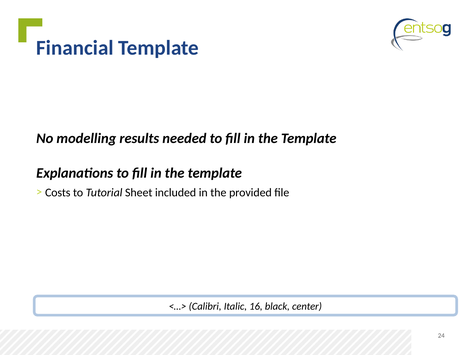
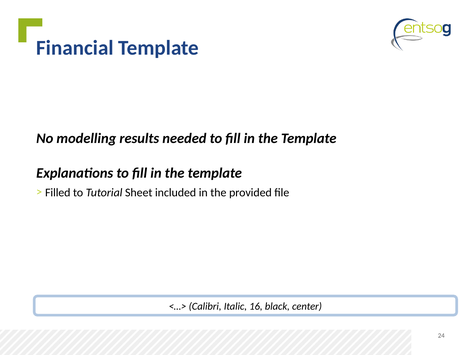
Costs: Costs -> Filled (58, 192)
